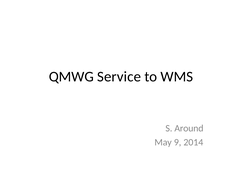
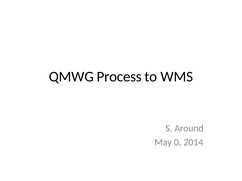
Service: Service -> Process (119, 77)
9: 9 -> 0 (178, 143)
